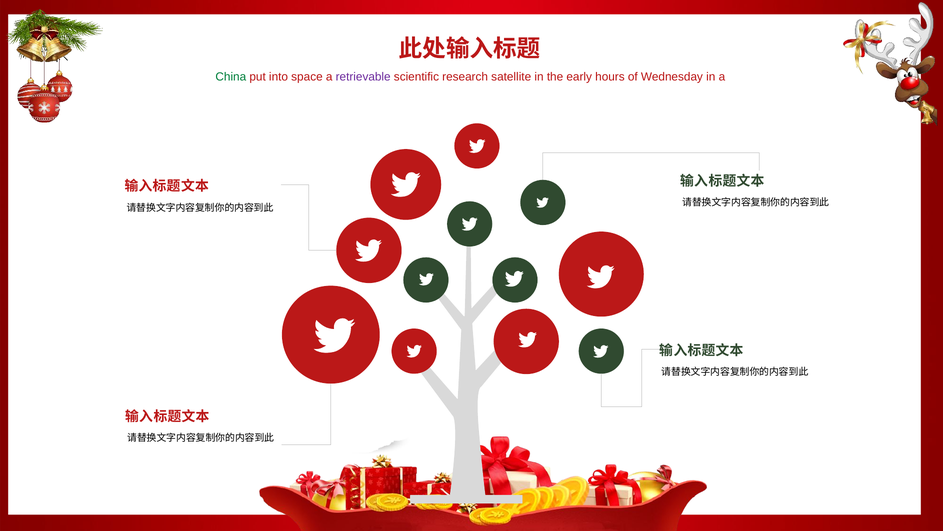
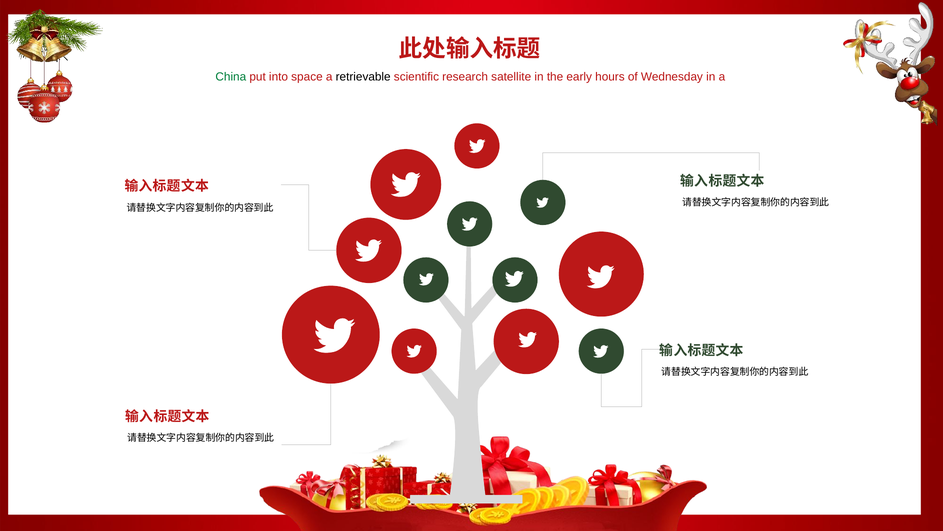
retrievable colour: purple -> black (363, 77)
